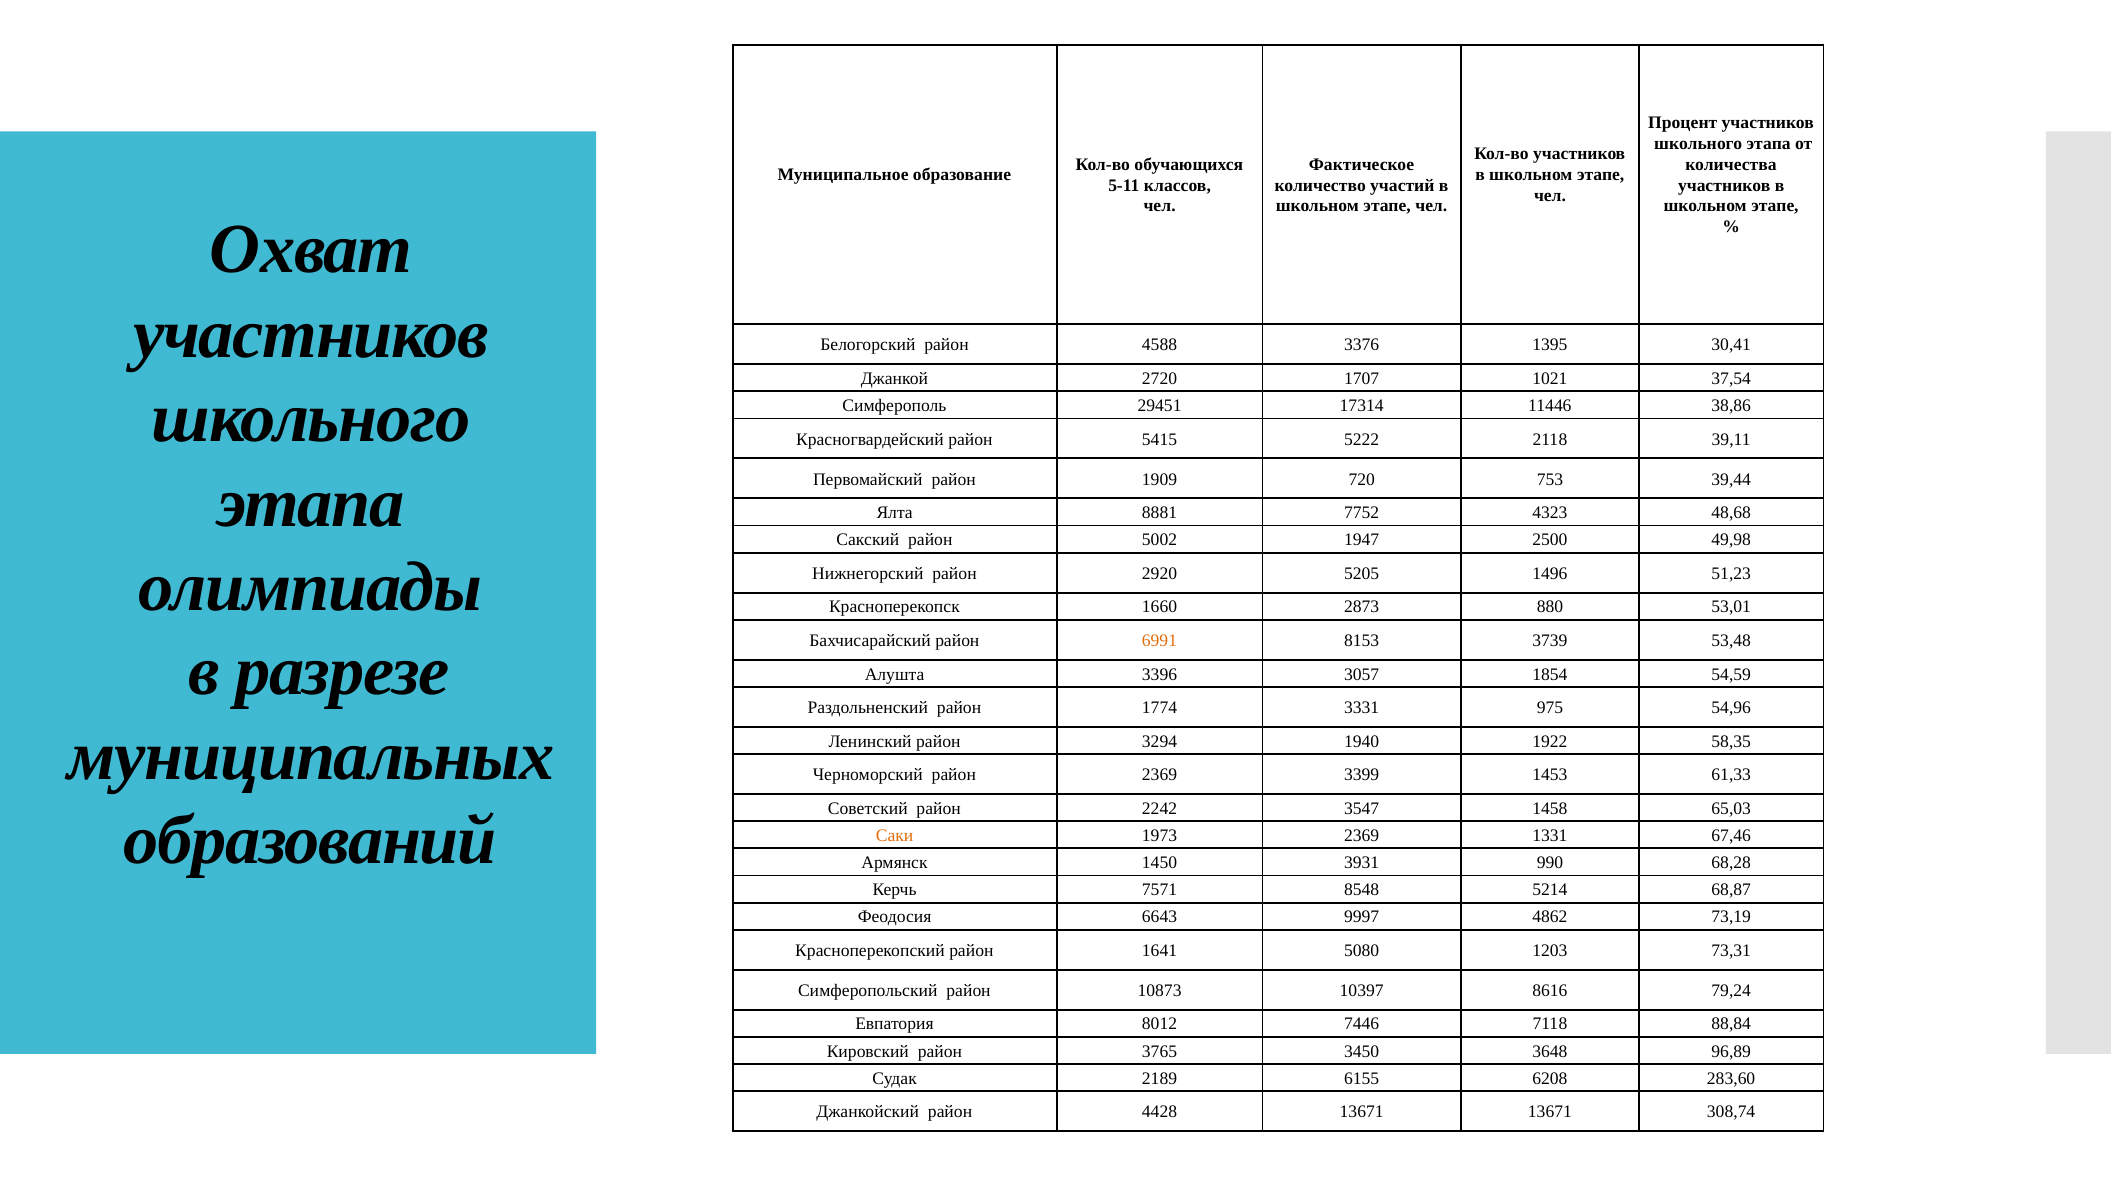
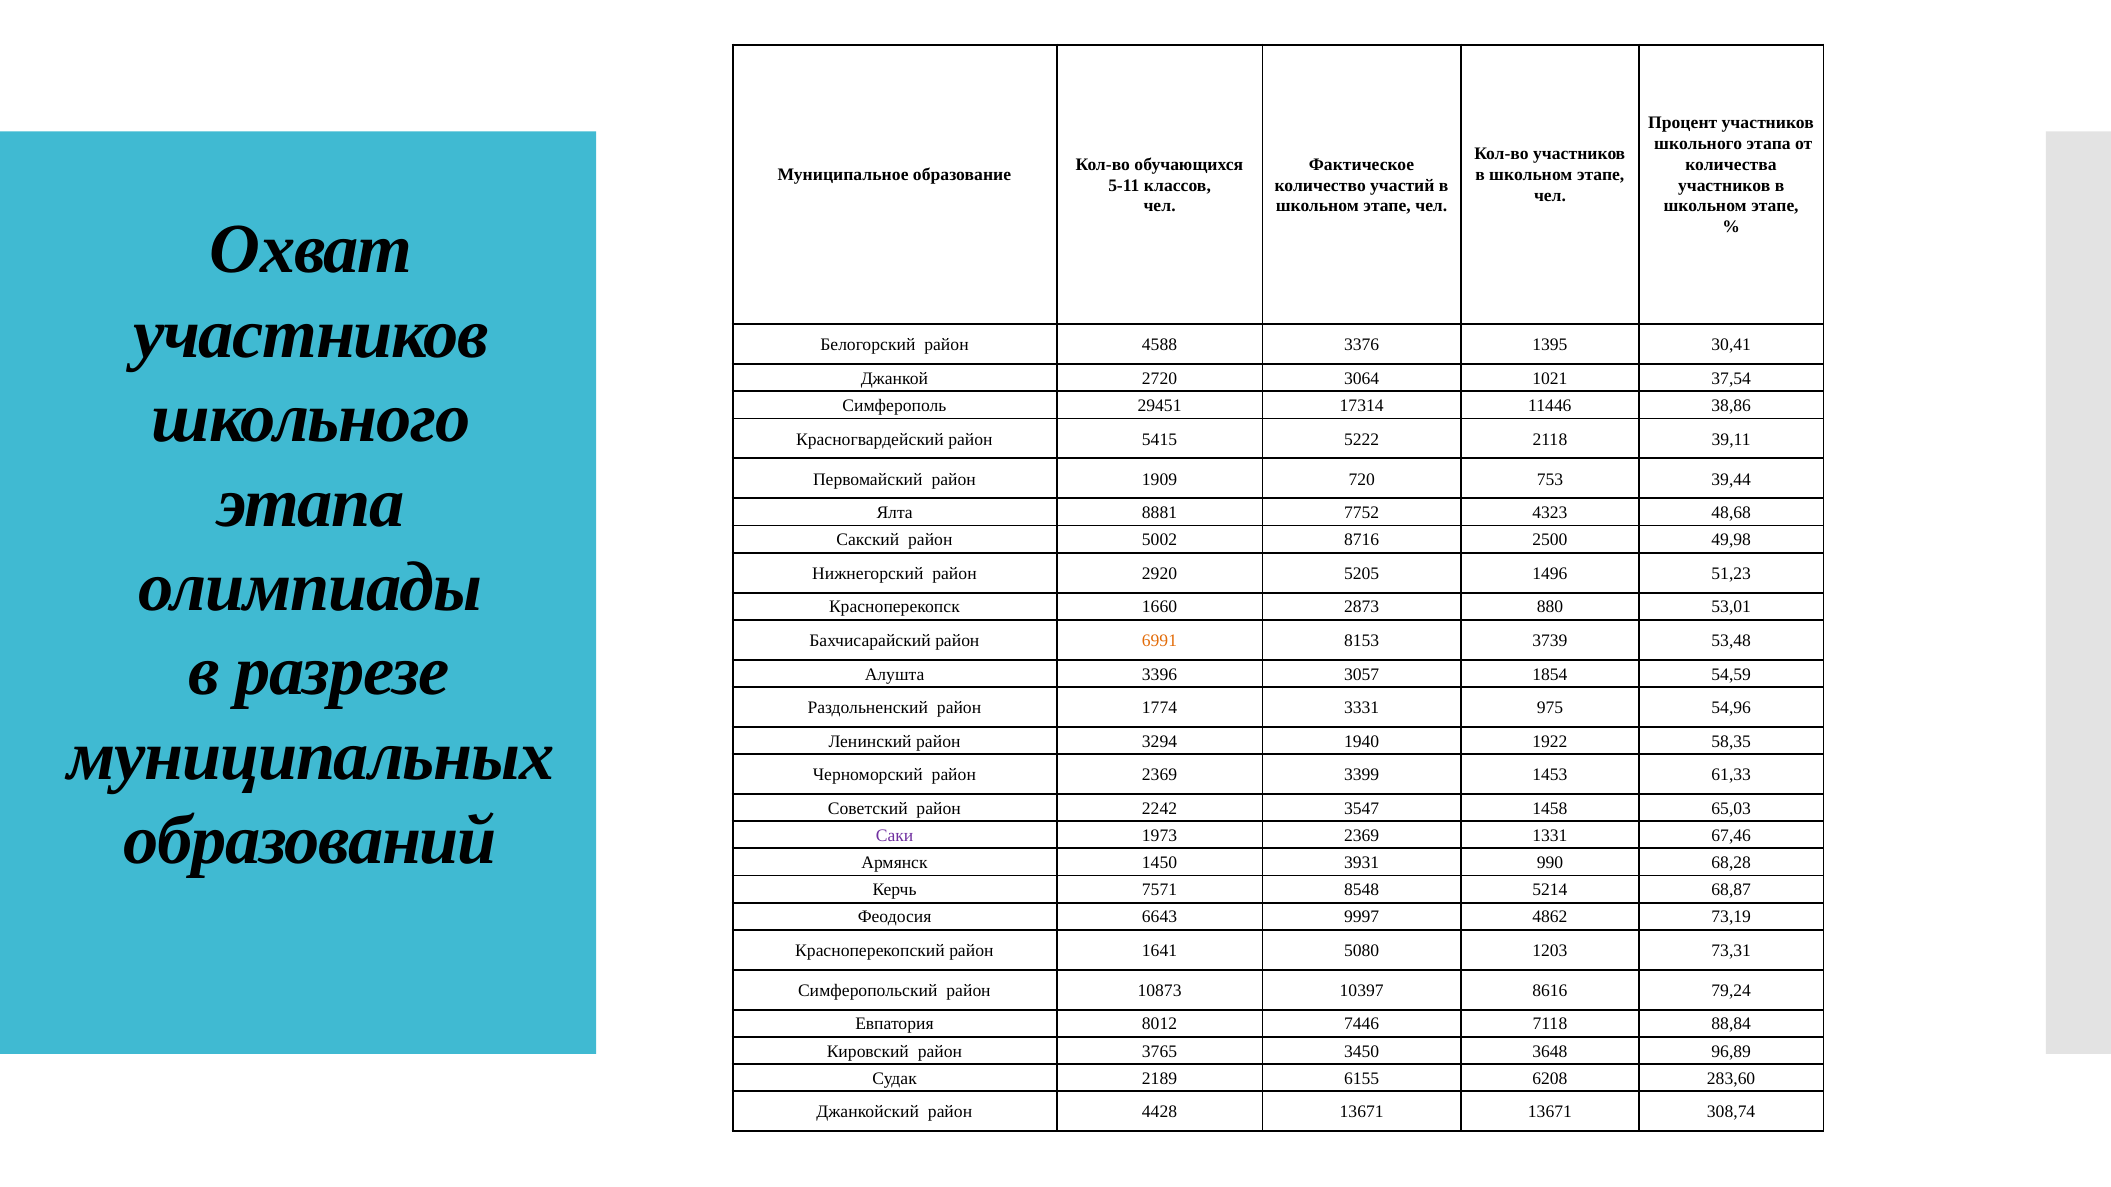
1707: 1707 -> 3064 (1362, 379)
1947: 1947 -> 8716 (1362, 540)
Саки colour: orange -> purple (895, 836)
